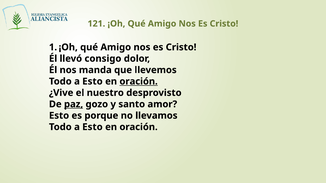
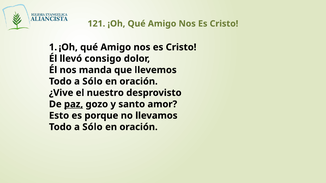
Esto: Esto -> Sólo (92, 82)
oración underline: present -> none (139, 82)
Esto: Esto -> Sólo (92, 127)
